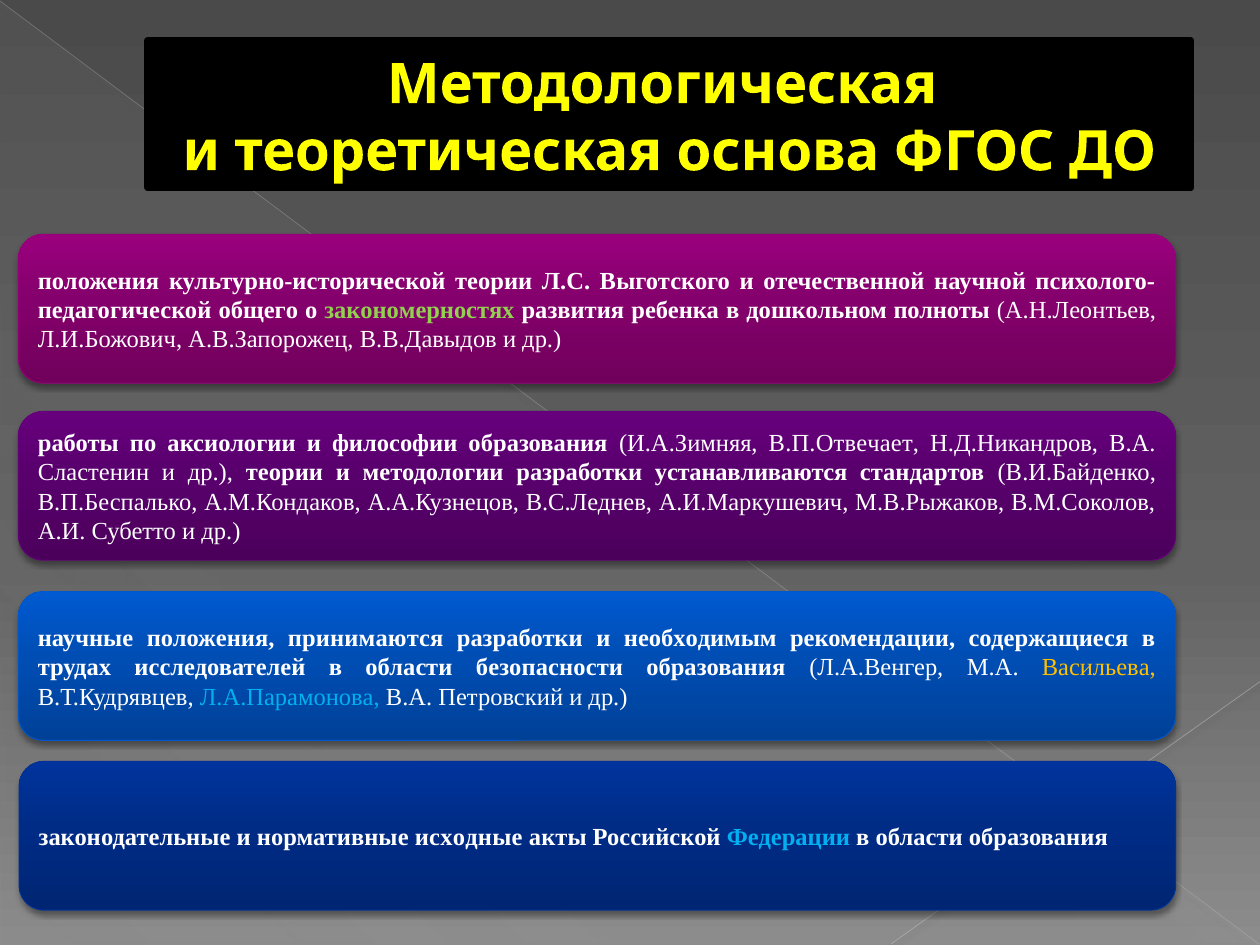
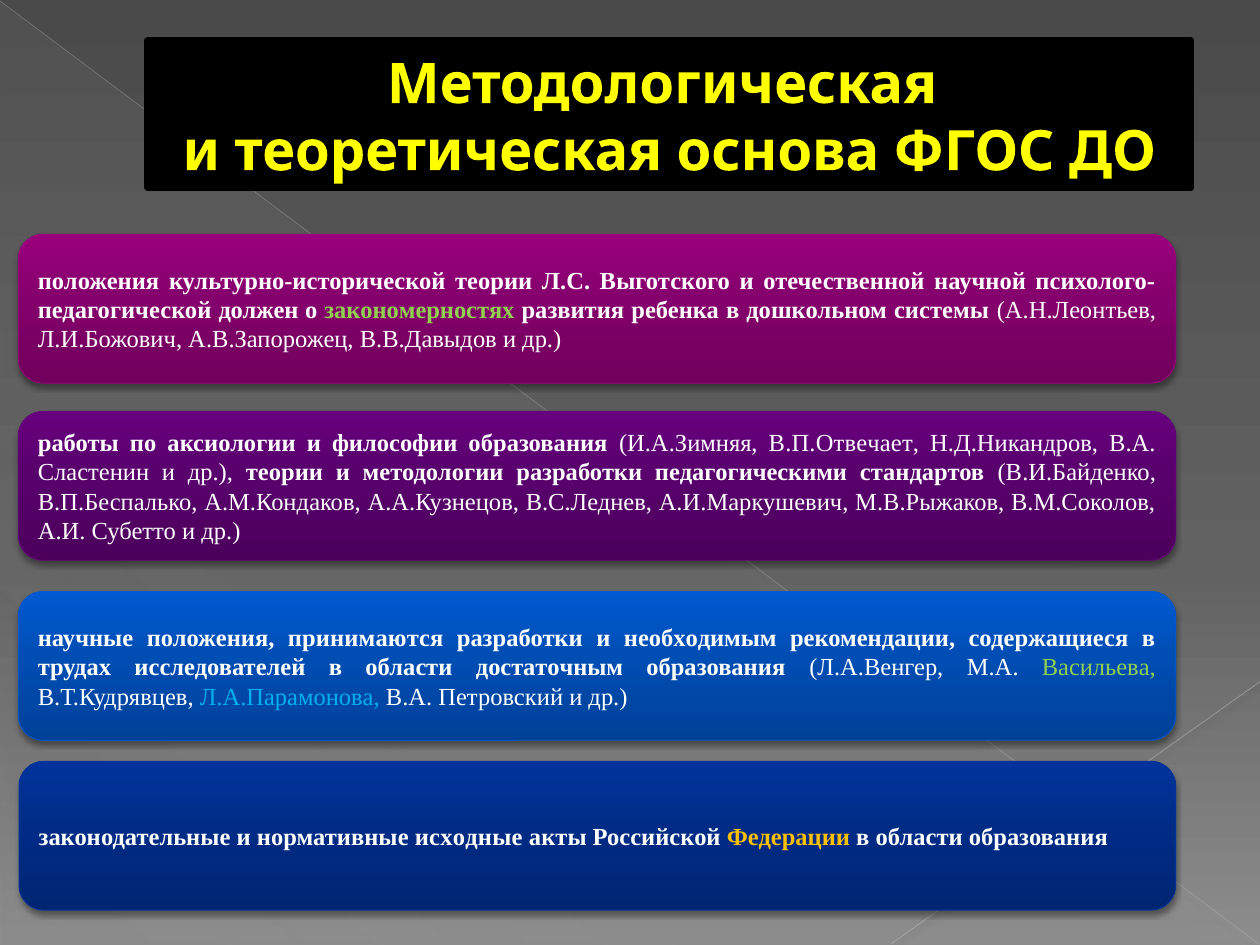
общего: общего -> должен (258, 310)
полноты: полноты -> системы (941, 310)
устанавливаются: устанавливаются -> педагогическими (751, 473)
безопасности: безопасности -> достаточным (550, 668)
Васильева colour: yellow -> light green (1099, 668)
Федерации colour: light blue -> yellow (788, 837)
